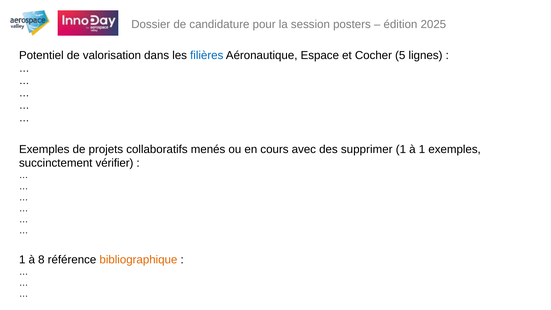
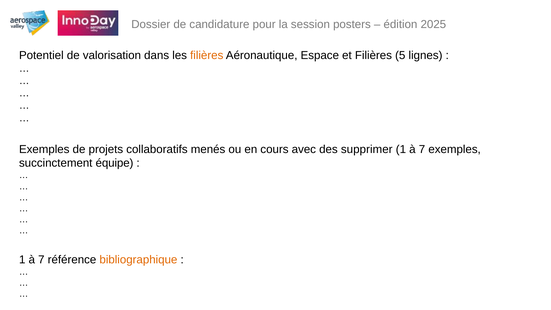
filières colour: blue -> orange (207, 55)
et Cocher: Cocher -> Filières (373, 55)
1: 1 -> 7 (422, 149)
vérifier: vérifier -> équipe (115, 163)
8: 8 -> 7 (41, 260)
